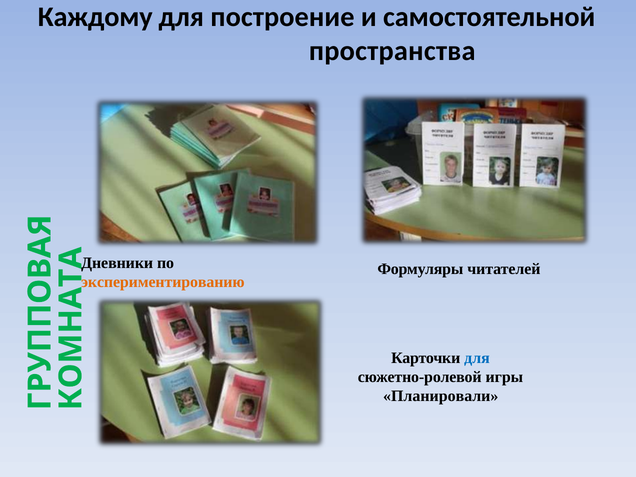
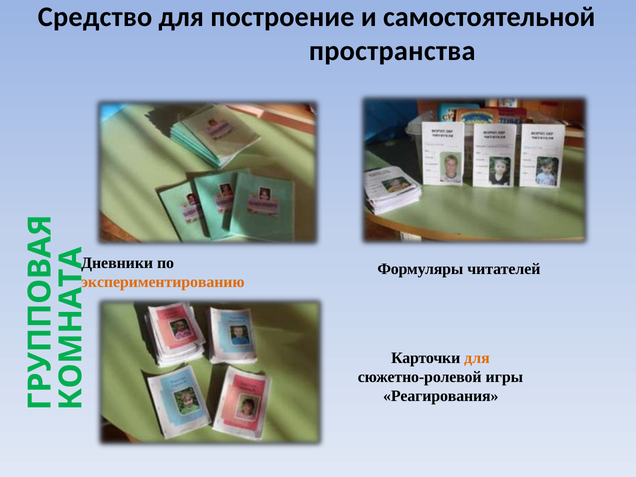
Каждому: Каждому -> Средство (95, 17)
для colour: blue -> orange (477, 358)
Планировали: Планировали -> Реагирования (441, 396)
